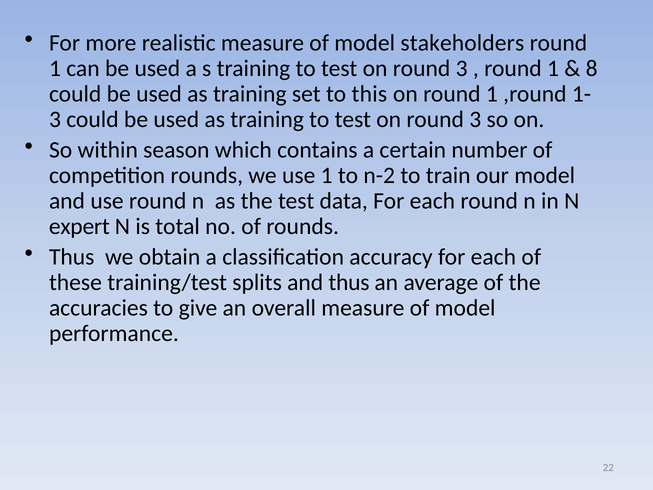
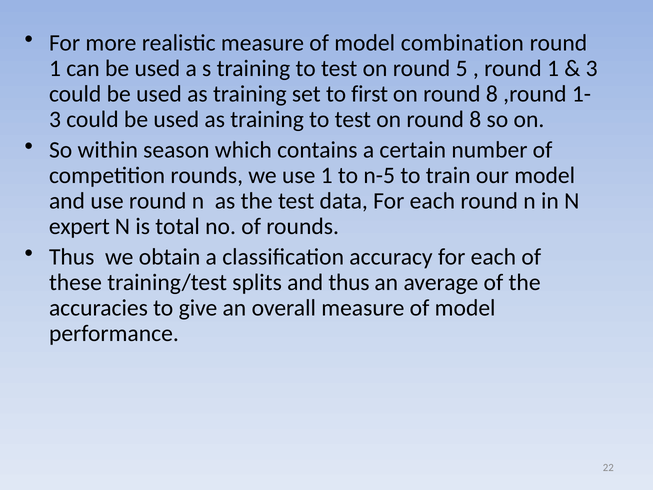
stakeholders: stakeholders -> combination (462, 43)
3: 3 -> 5 (462, 68)
8: 8 -> 3 (592, 68)
this: this -> first (370, 94)
1: 1 -> 8 (492, 94)
3: 3 -> 8 (475, 119)
n-2: n-2 -> n-5 (379, 175)
